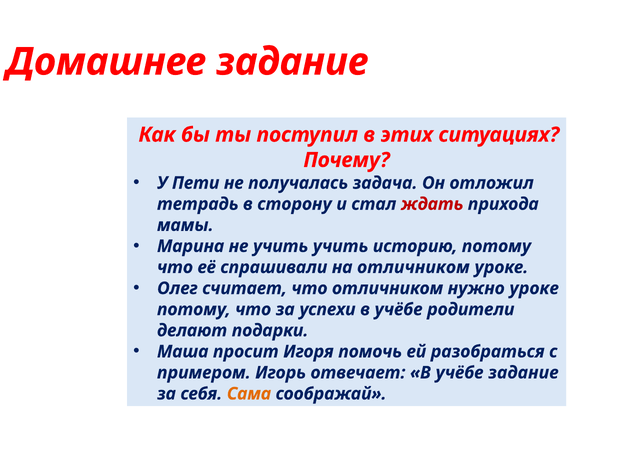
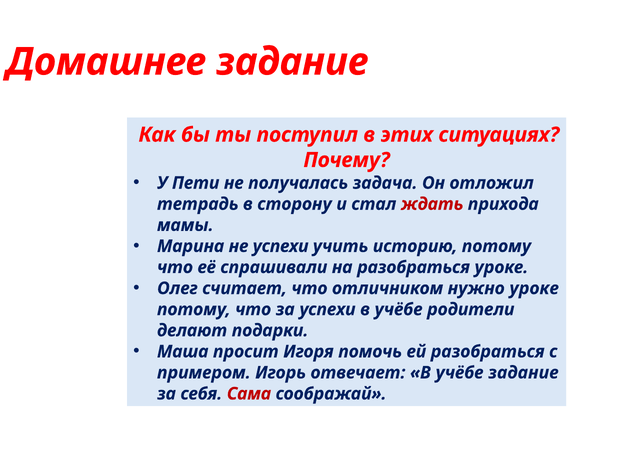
не учить: учить -> успехи (281, 247)
на отличником: отличником -> разобраться (414, 268)
Сама colour: orange -> red (249, 394)
